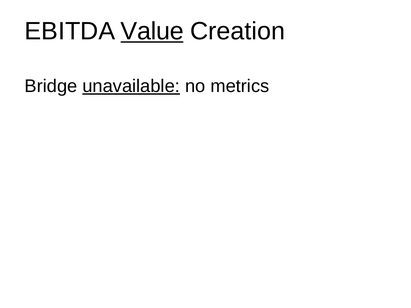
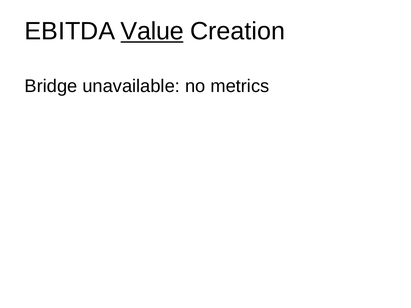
unavailable underline: present -> none (131, 86)
